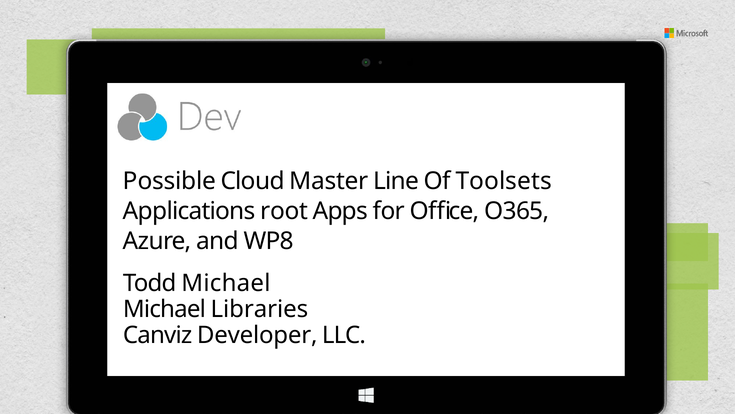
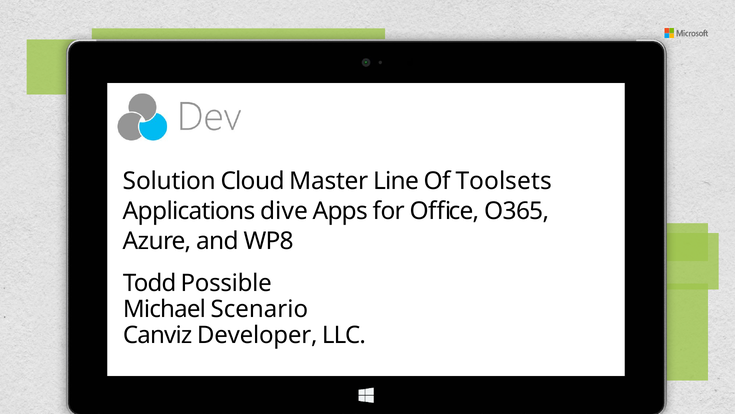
Possible: Possible -> Solution (170, 181)
root: root -> dive (284, 211)
Todd Michael: Michael -> Possible (226, 283)
Libraries: Libraries -> Scenario (259, 309)
